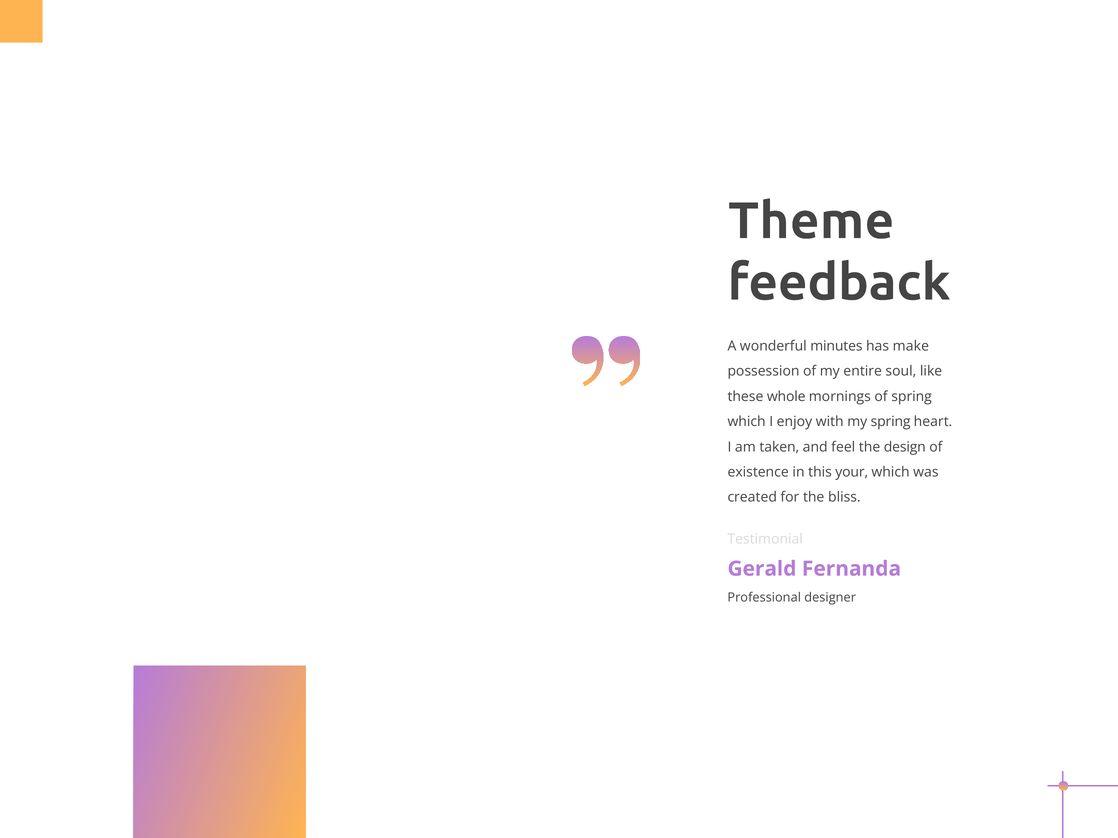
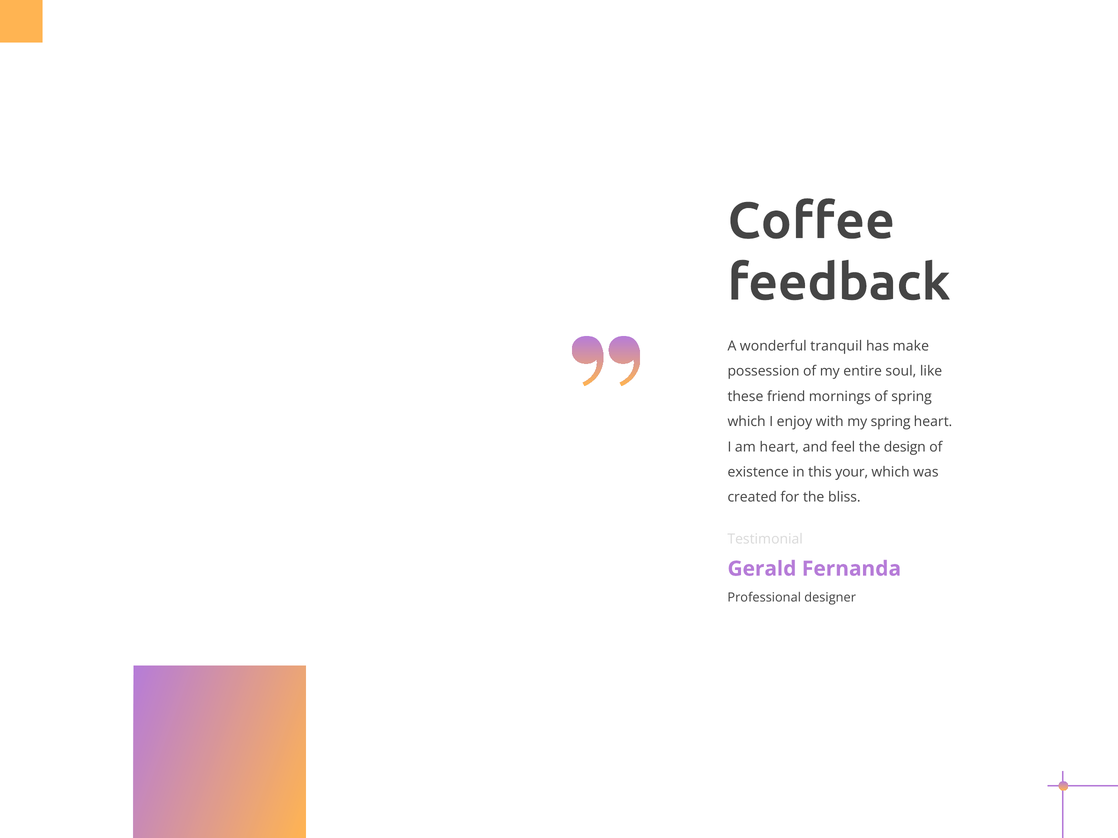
Theme: Theme -> Coffee (811, 221)
minutes: minutes -> tranquil (836, 346)
whole: whole -> friend (786, 397)
am taken: taken -> heart (779, 447)
